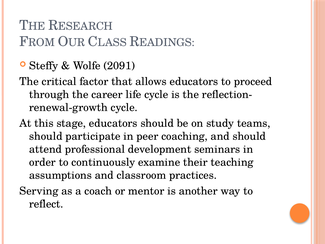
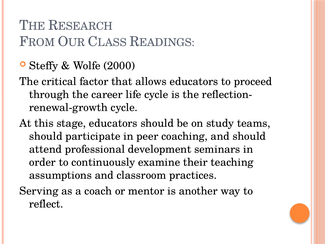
2091: 2091 -> 2000 (119, 66)
